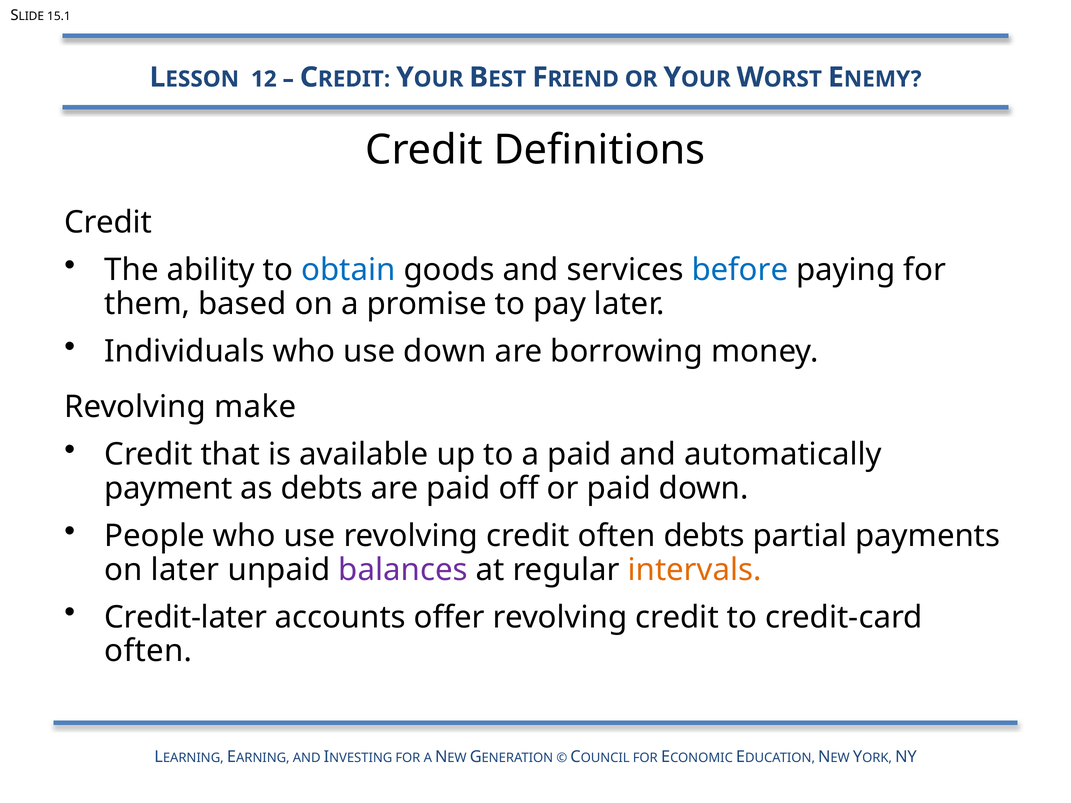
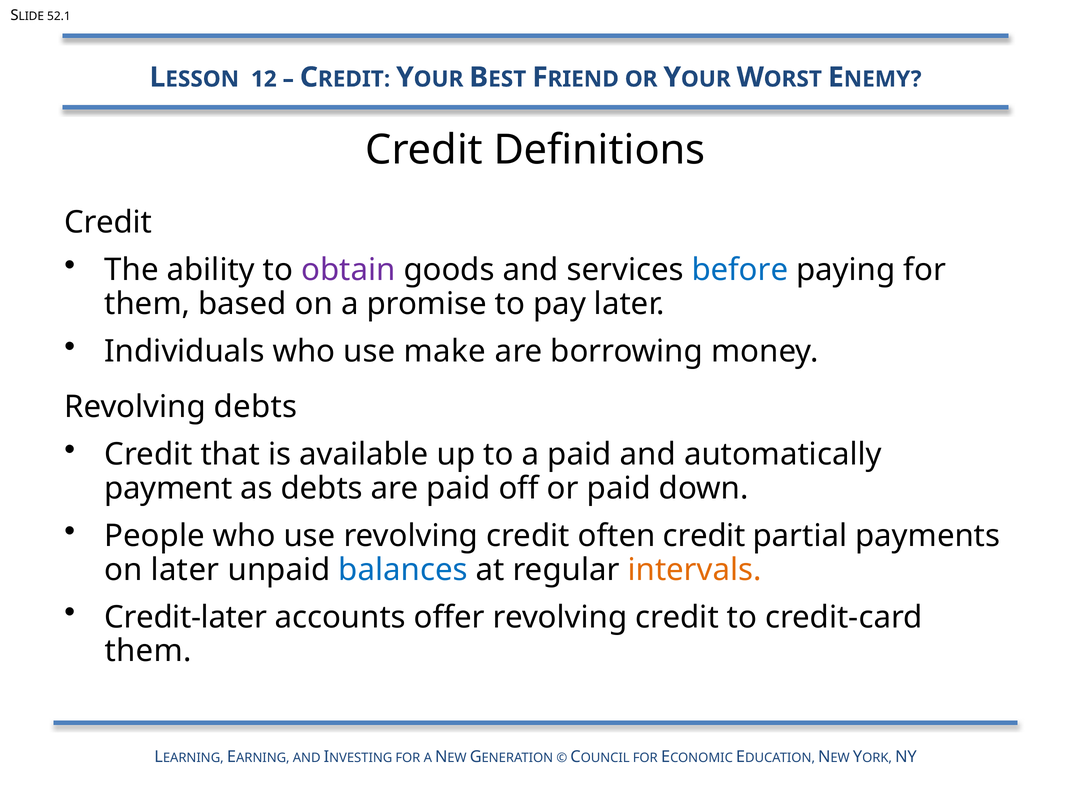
15.1: 15.1 -> 52.1 (59, 16)
obtain colour: blue -> purple (348, 270)
use down: down -> make (445, 352)
Revolving make: make -> debts (255, 407)
often debts: debts -> credit (704, 536)
balances colour: purple -> blue (403, 570)
often: often -> them (148, 651)
